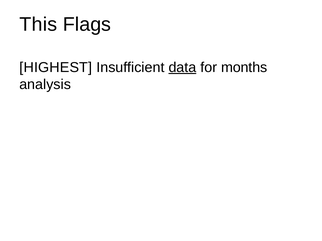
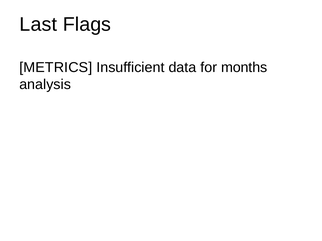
This: This -> Last (38, 24)
HIGHEST: HIGHEST -> METRICS (56, 68)
data underline: present -> none (182, 68)
